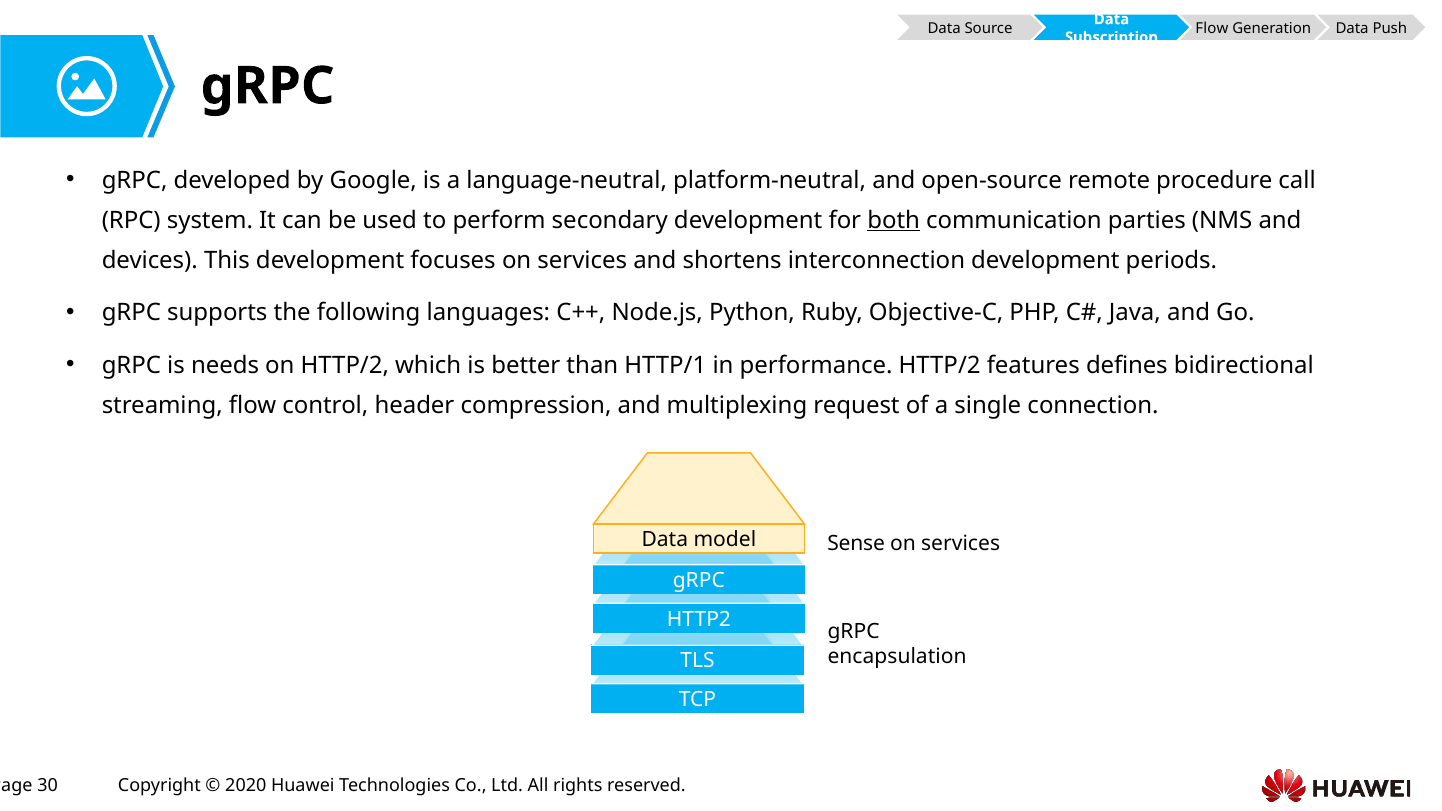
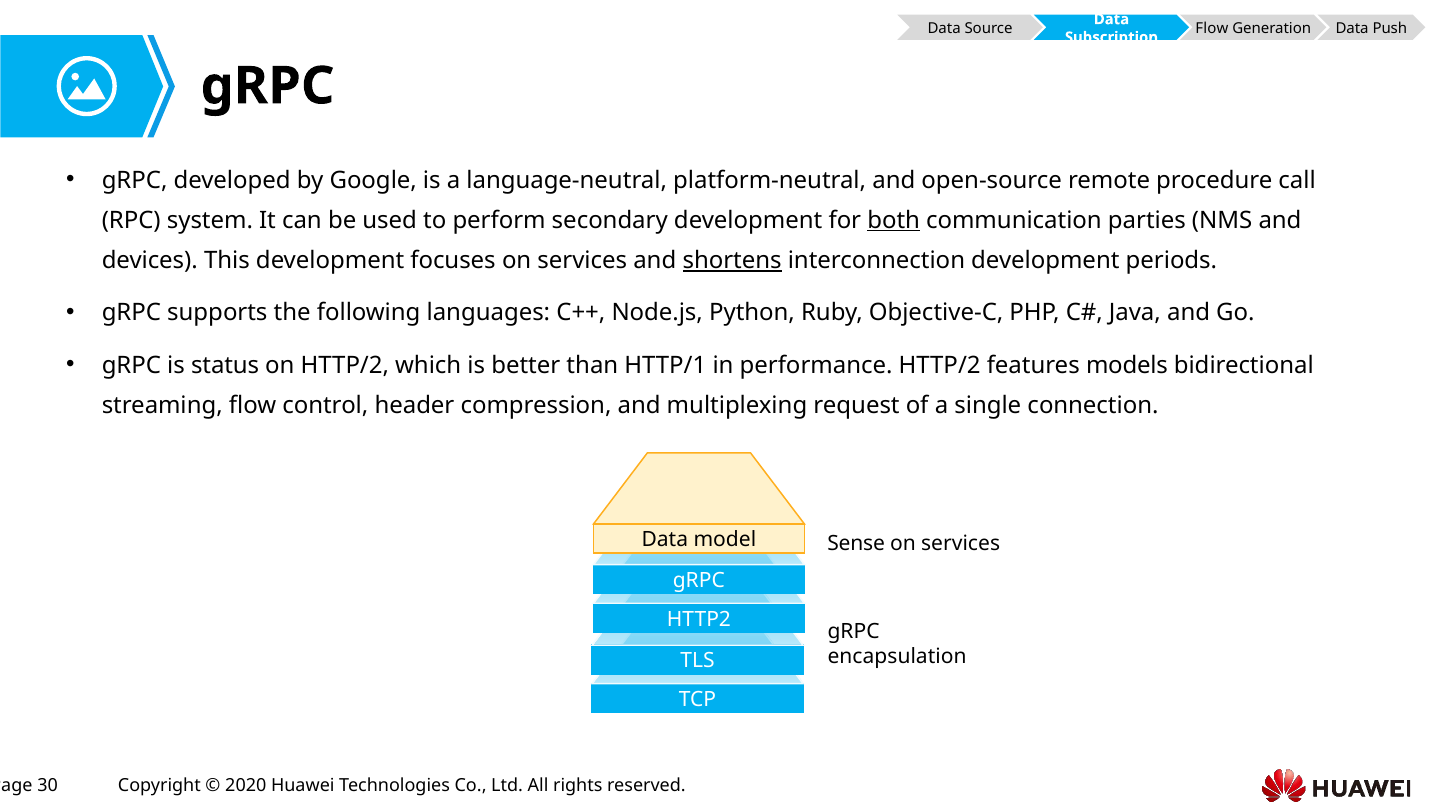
shortens underline: none -> present (732, 261)
needs: needs -> status (225, 365)
defines: defines -> models (1127, 365)
